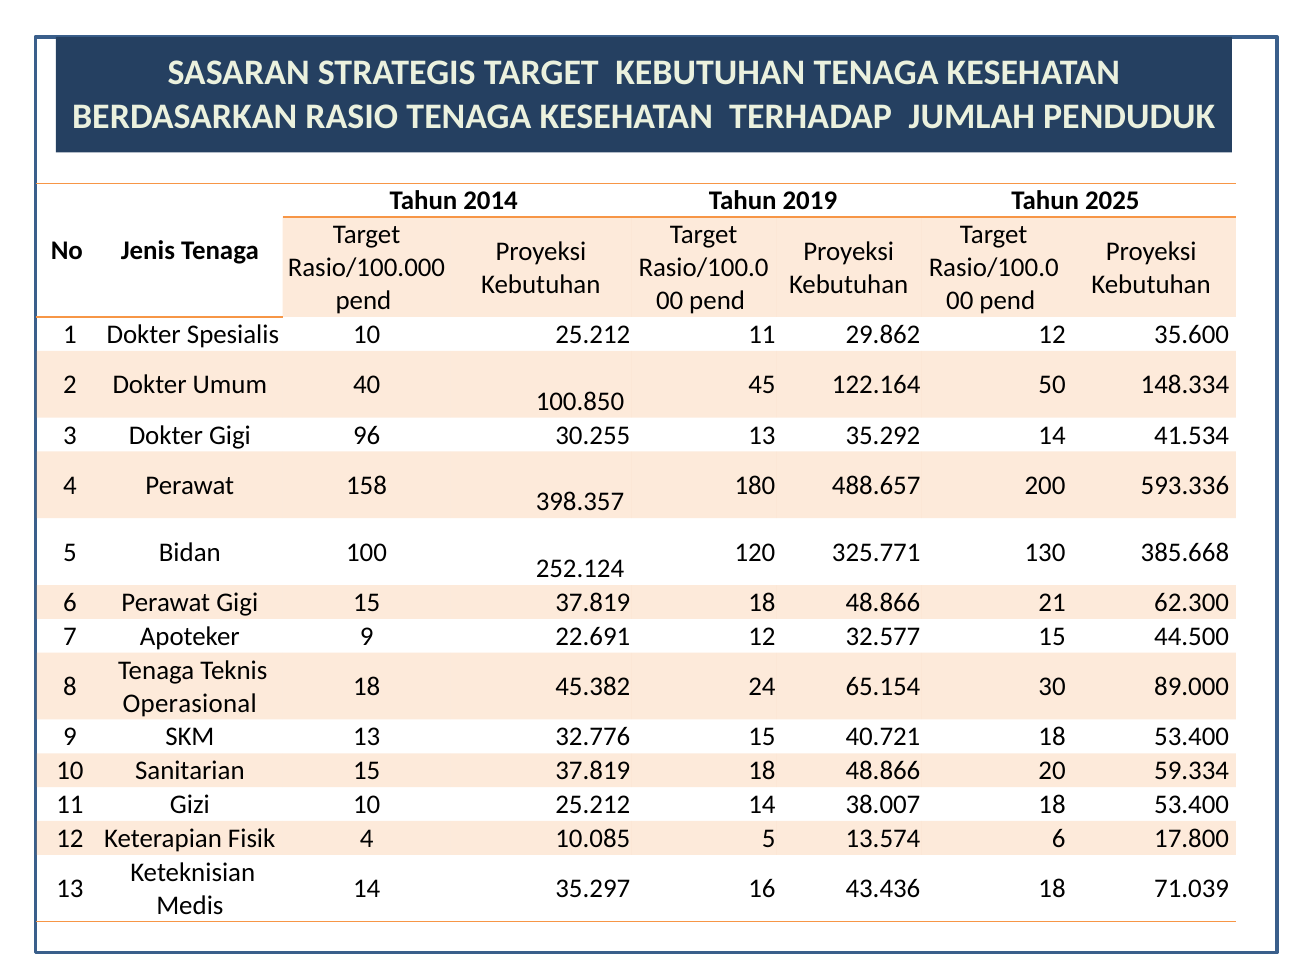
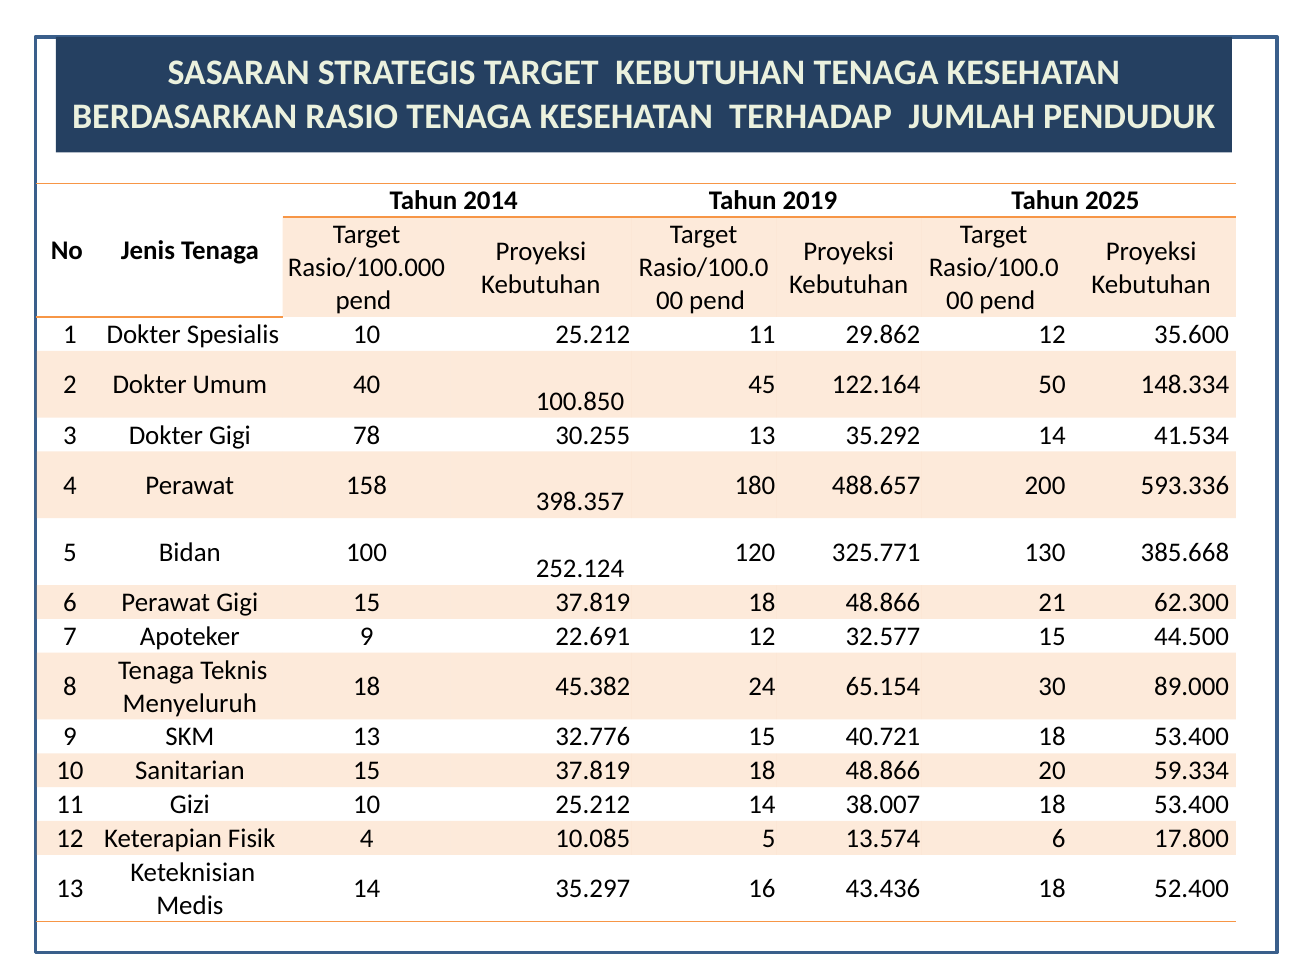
96: 96 -> 78 (367, 435)
Operasional: Operasional -> Menyeluruh (190, 703)
71.039: 71.039 -> 52.400 (1192, 889)
